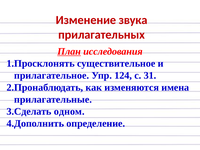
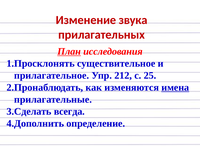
124: 124 -> 212 (123, 75)
31: 31 -> 25 (150, 75)
имена underline: none -> present (175, 87)
одном: одном -> всегда (69, 111)
